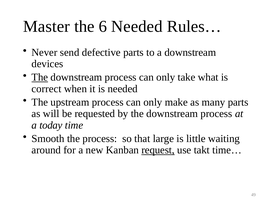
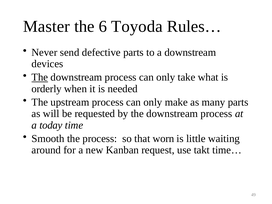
6 Needed: Needed -> Toyoda (137, 26)
correct: correct -> orderly (47, 89)
large: large -> worn (163, 139)
request underline: present -> none (158, 150)
